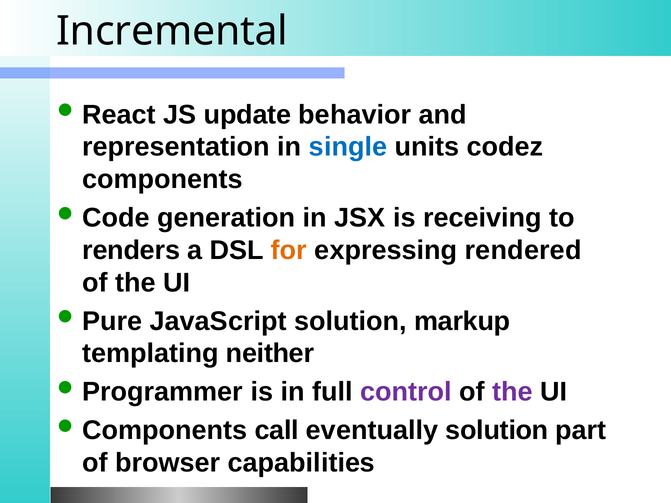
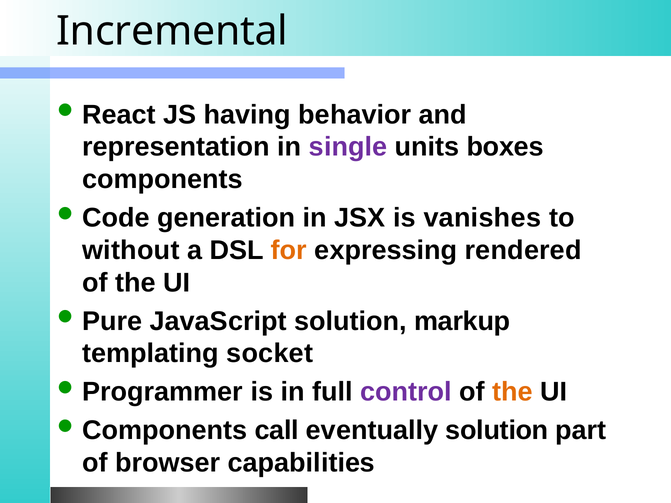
update: update -> having (247, 115)
single colour: blue -> purple (348, 147)
codez: codez -> boxes (505, 147)
receiving: receiving -> vanishes (482, 218)
renders: renders -> without (131, 250)
neither: neither -> socket (270, 354)
the colour: purple -> orange (512, 392)
